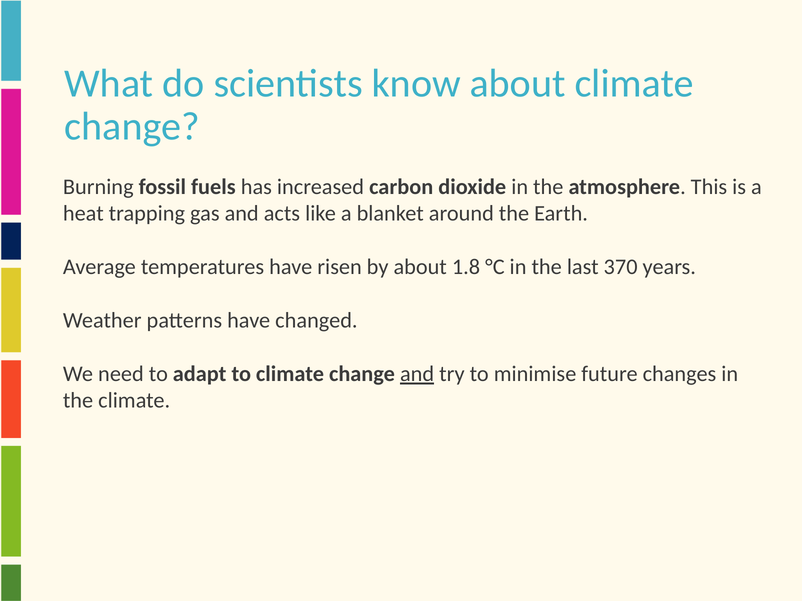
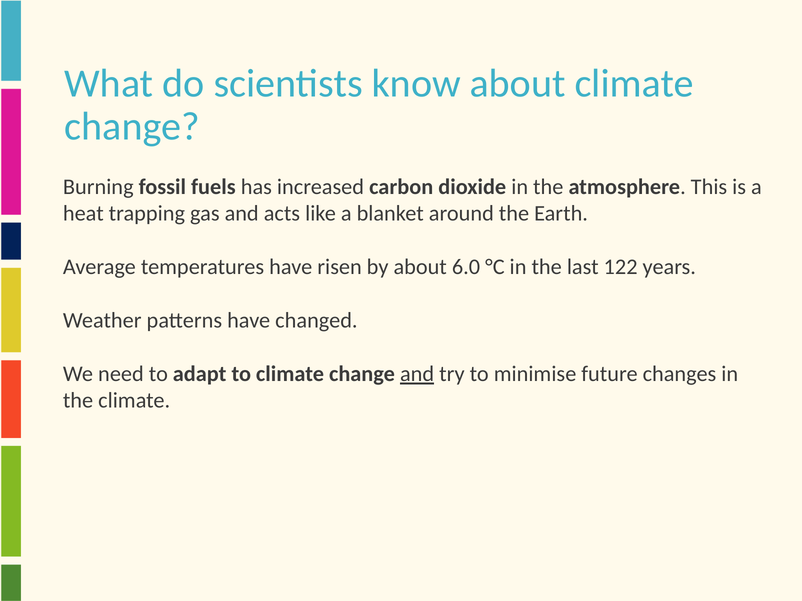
1.8: 1.8 -> 6.0 (466, 267)
370: 370 -> 122 (621, 267)
